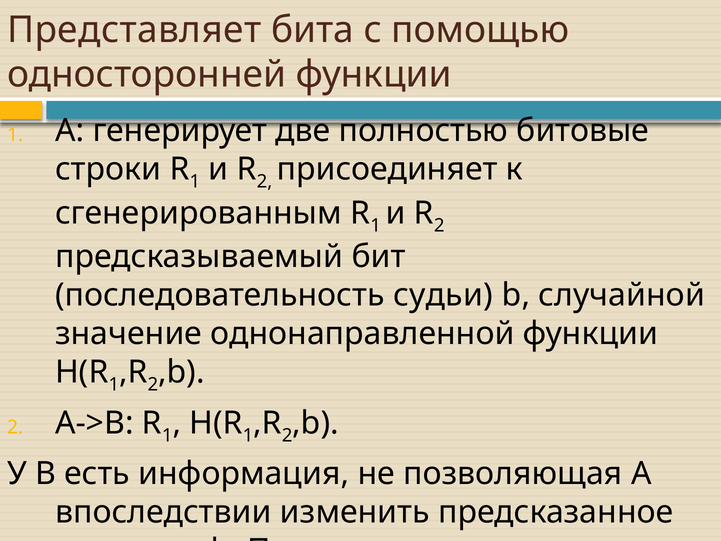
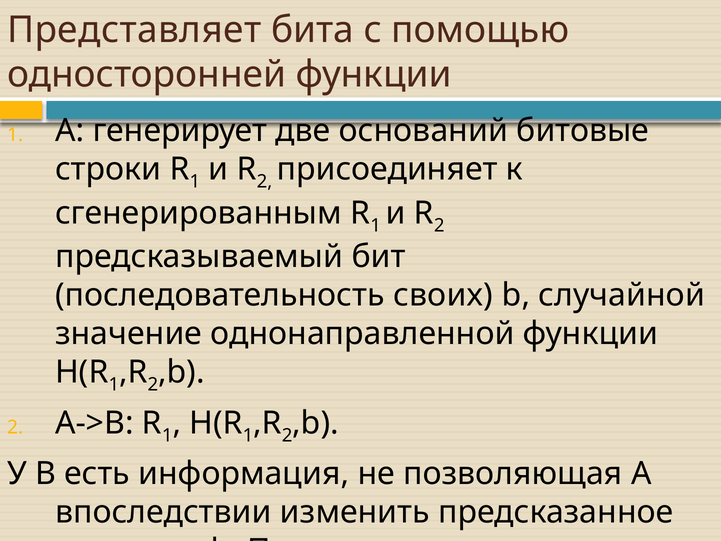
полностью: полностью -> оснований (423, 131)
судьи: судьи -> своих (443, 295)
